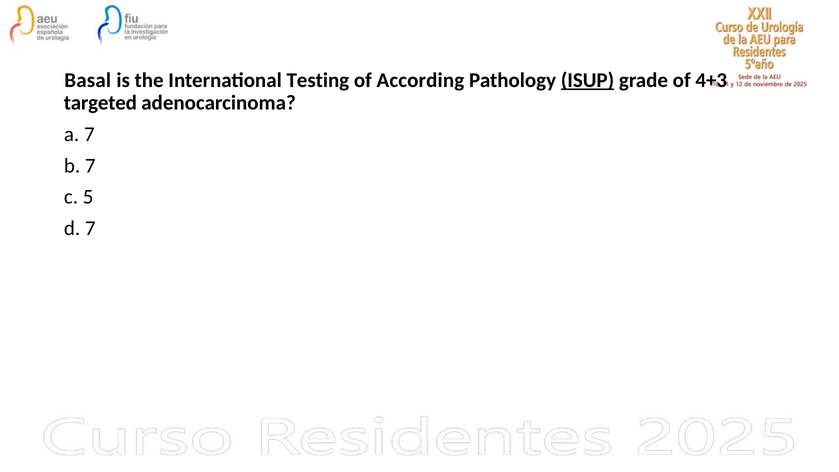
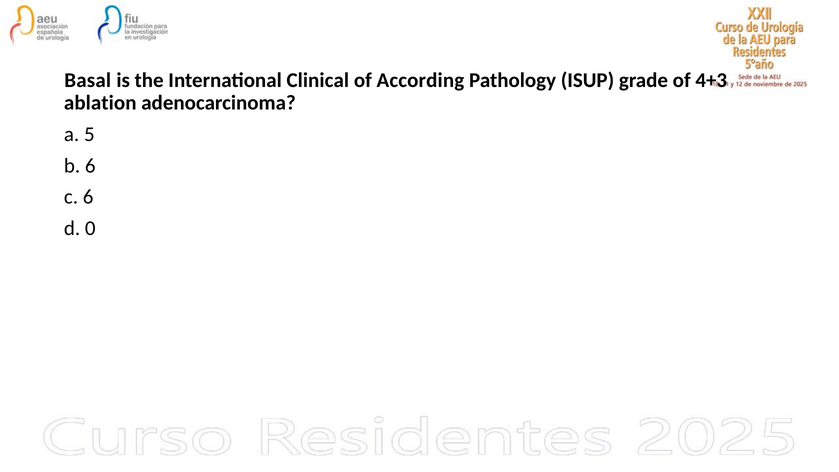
Testing: Testing -> Clinical (318, 80)
ISUP underline: present -> none (587, 80)
targeted: targeted -> ablation (100, 103)
a 7: 7 -> 5 (89, 134)
b 7: 7 -> 6 (90, 166)
c 5: 5 -> 6 (88, 197)
d 7: 7 -> 0 (90, 228)
